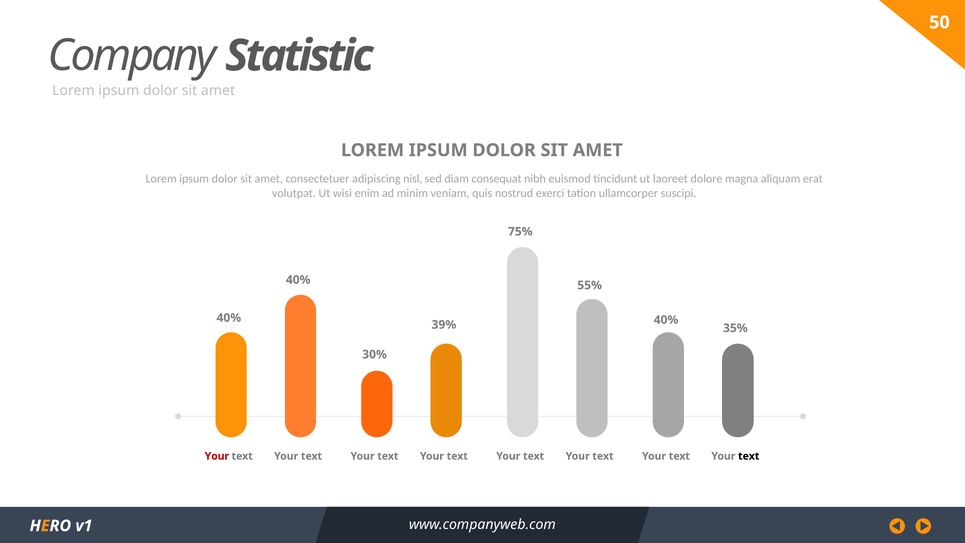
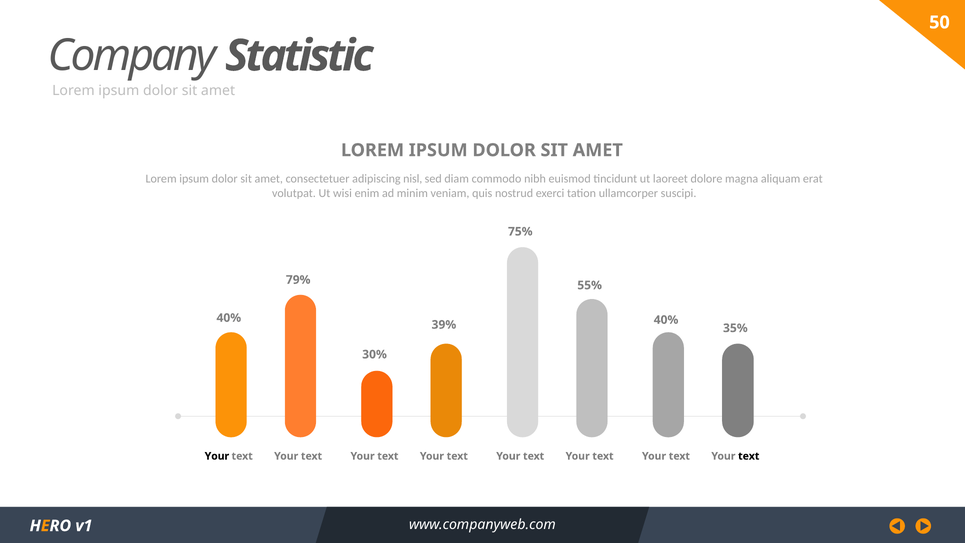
consequat: consequat -> commodo (497, 179)
40%: 40% -> 79% (298, 280)
Your colour: red -> black (217, 456)
